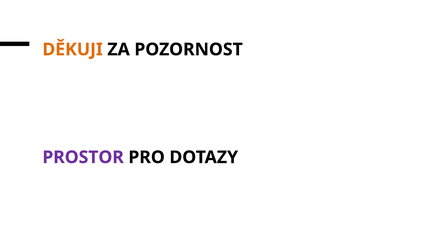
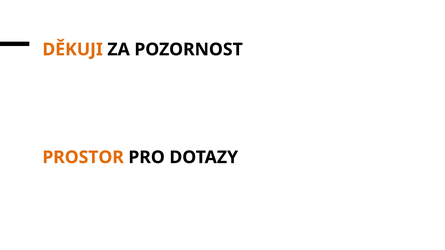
PROSTOR colour: purple -> orange (83, 157)
